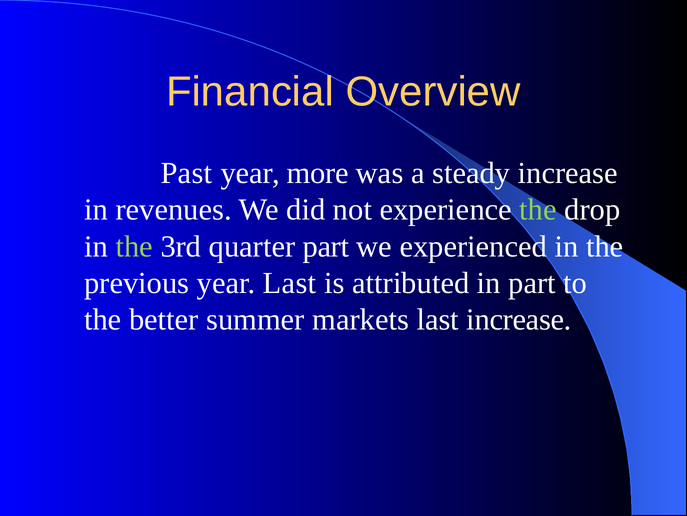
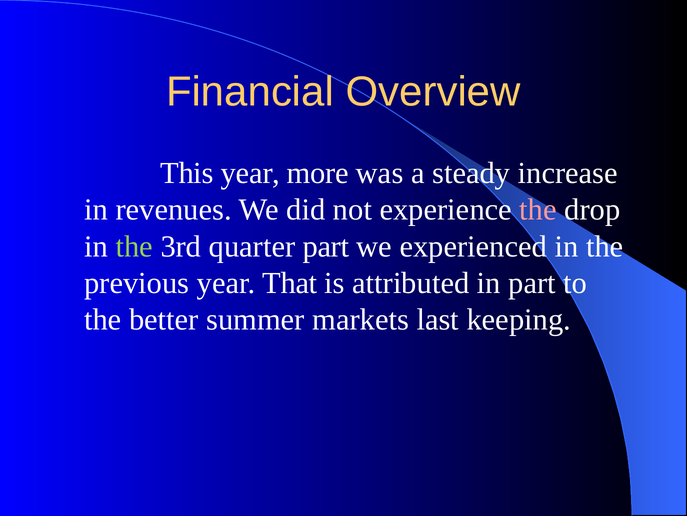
Past: Past -> This (187, 173)
the colour: light green -> pink (538, 209)
year Last: Last -> That (290, 283)
last increase: increase -> keeping (519, 319)
